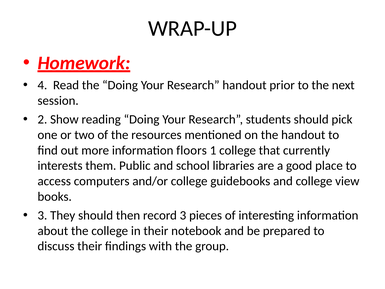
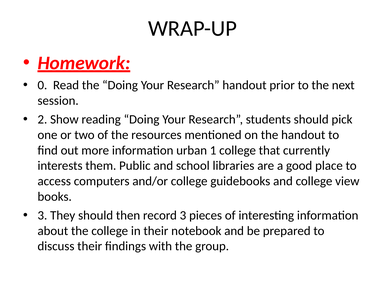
4: 4 -> 0 (42, 85)
floors: floors -> urban (192, 150)
